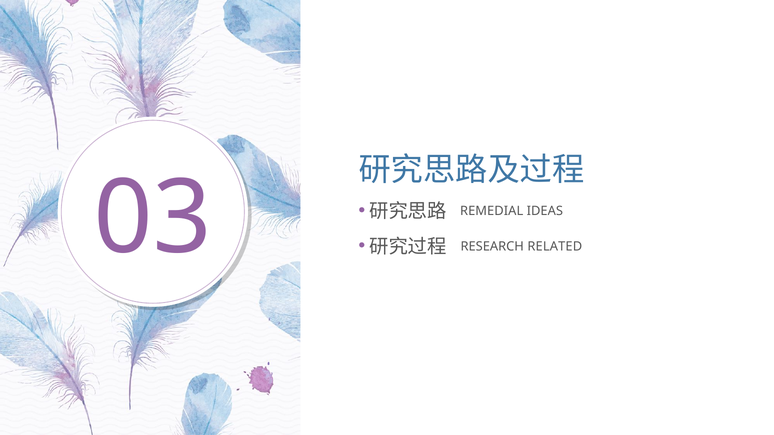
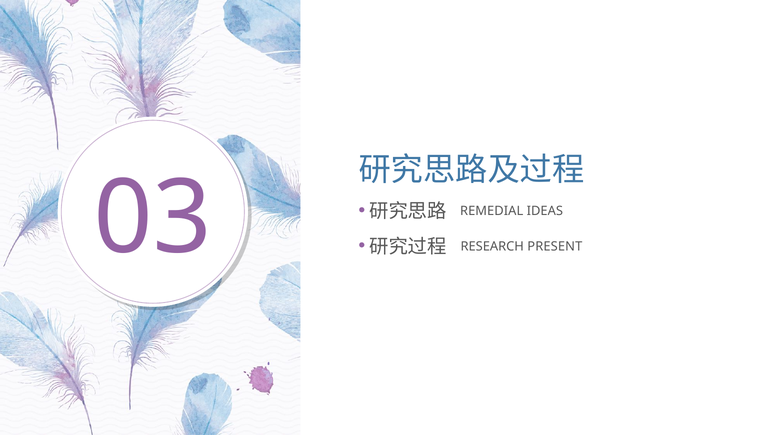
RELATED: RELATED -> PRESENT (555, 247)
